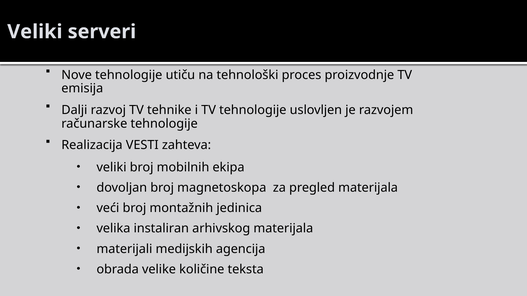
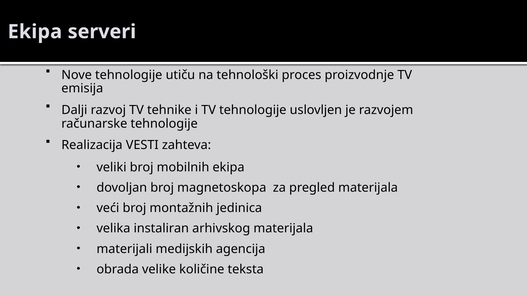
Veliki: Veliki -> Ekipa (35, 32)
